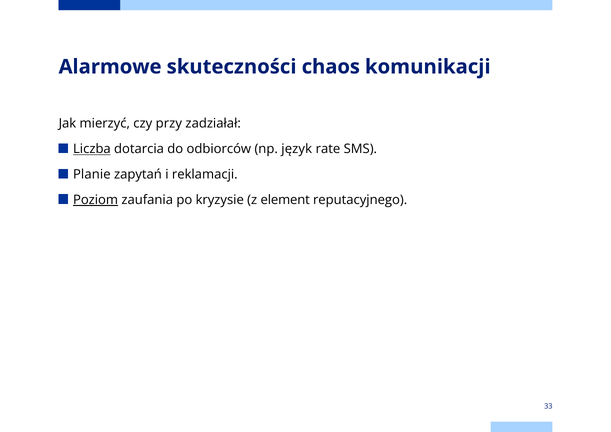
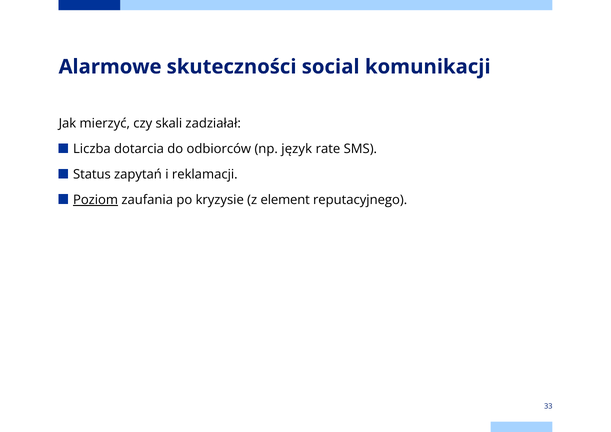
chaos: chaos -> social (331, 67)
przy: przy -> skali (169, 124)
Liczba underline: present -> none (92, 149)
Planie: Planie -> Status (92, 175)
